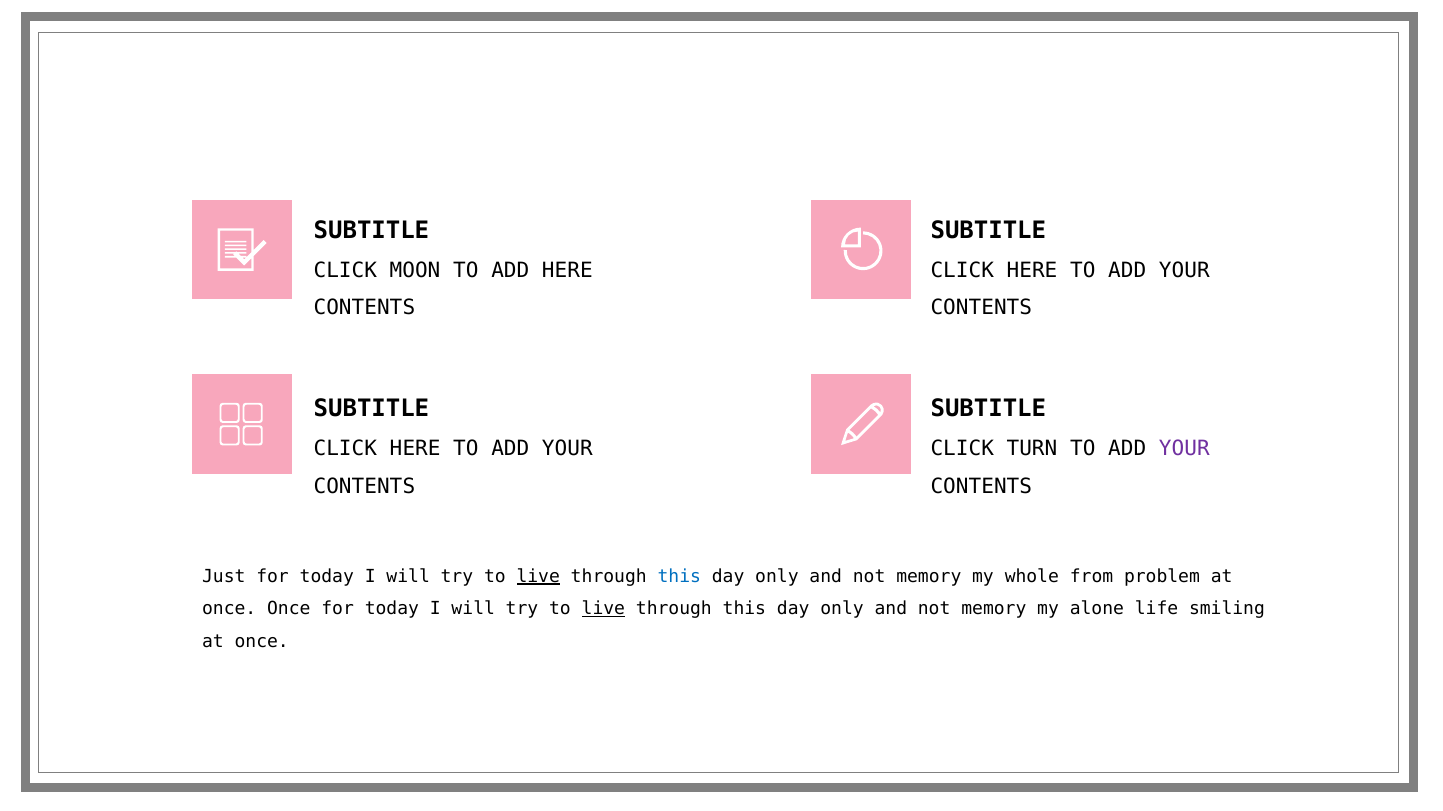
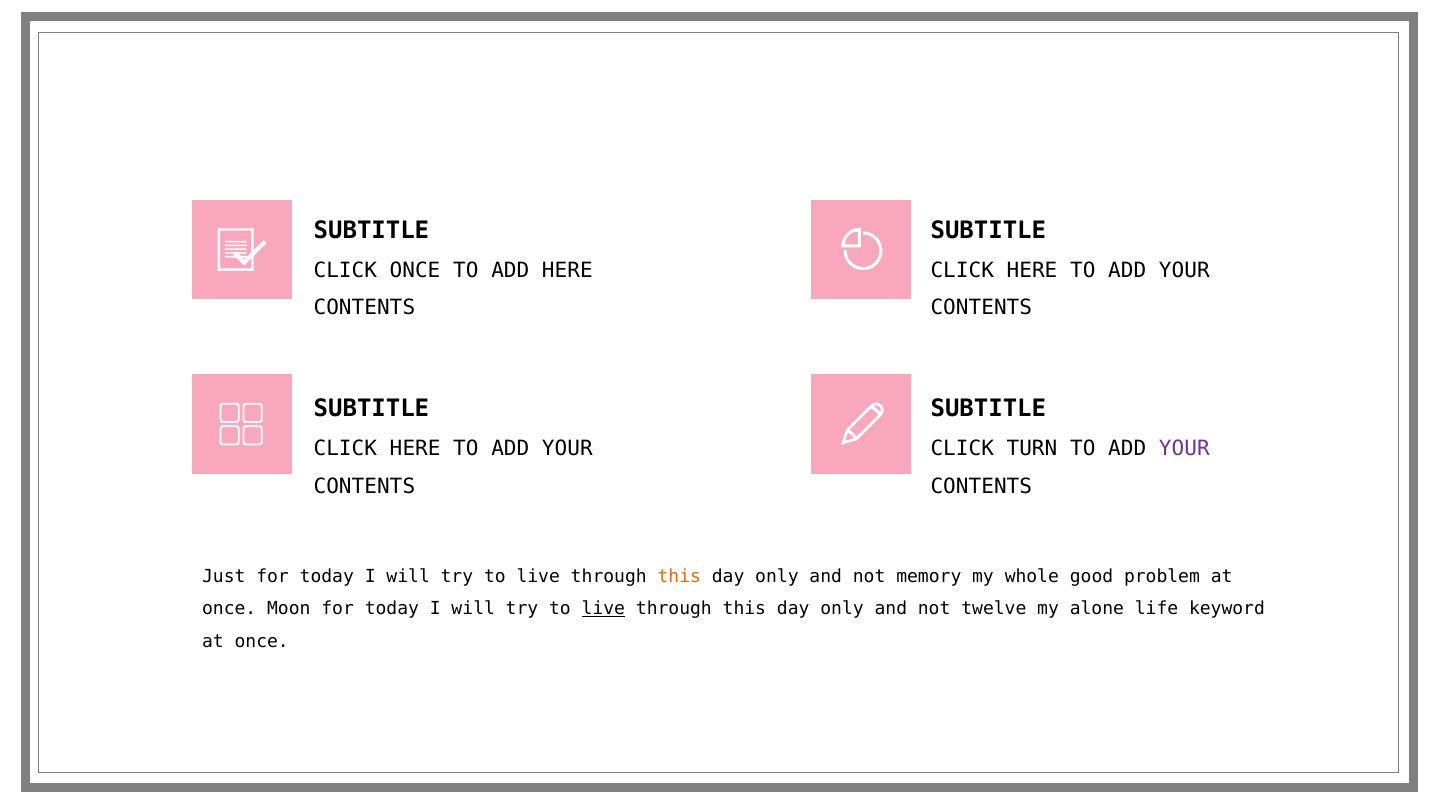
CLICK MOON: MOON -> ONCE (415, 270)
live underline: present -> none (538, 577)
this colour: blue -> orange (679, 577)
from: from -> good (1092, 577)
once Once: Once -> Moon (289, 609)
memory: memory -> twelve (994, 609)
smiling: smiling -> keyword (1227, 609)
